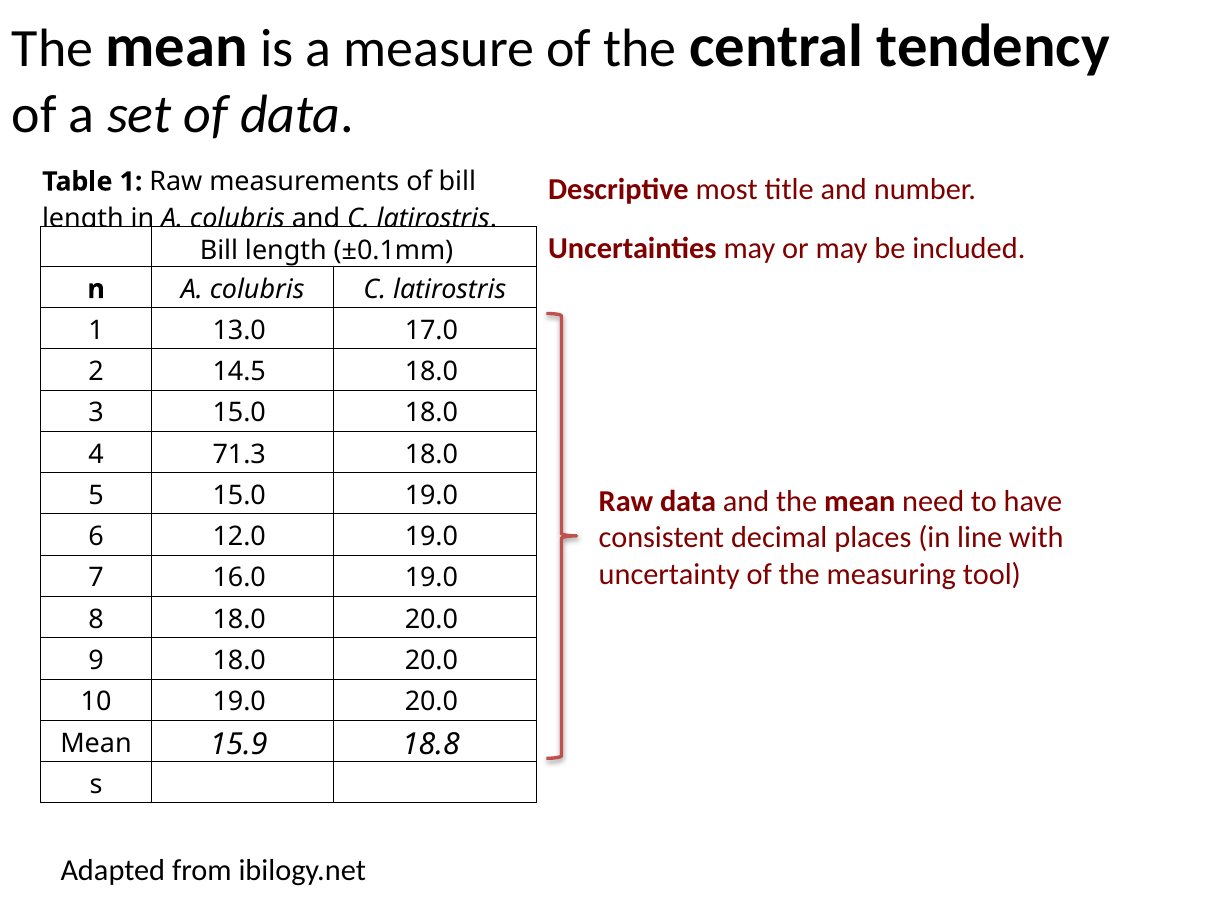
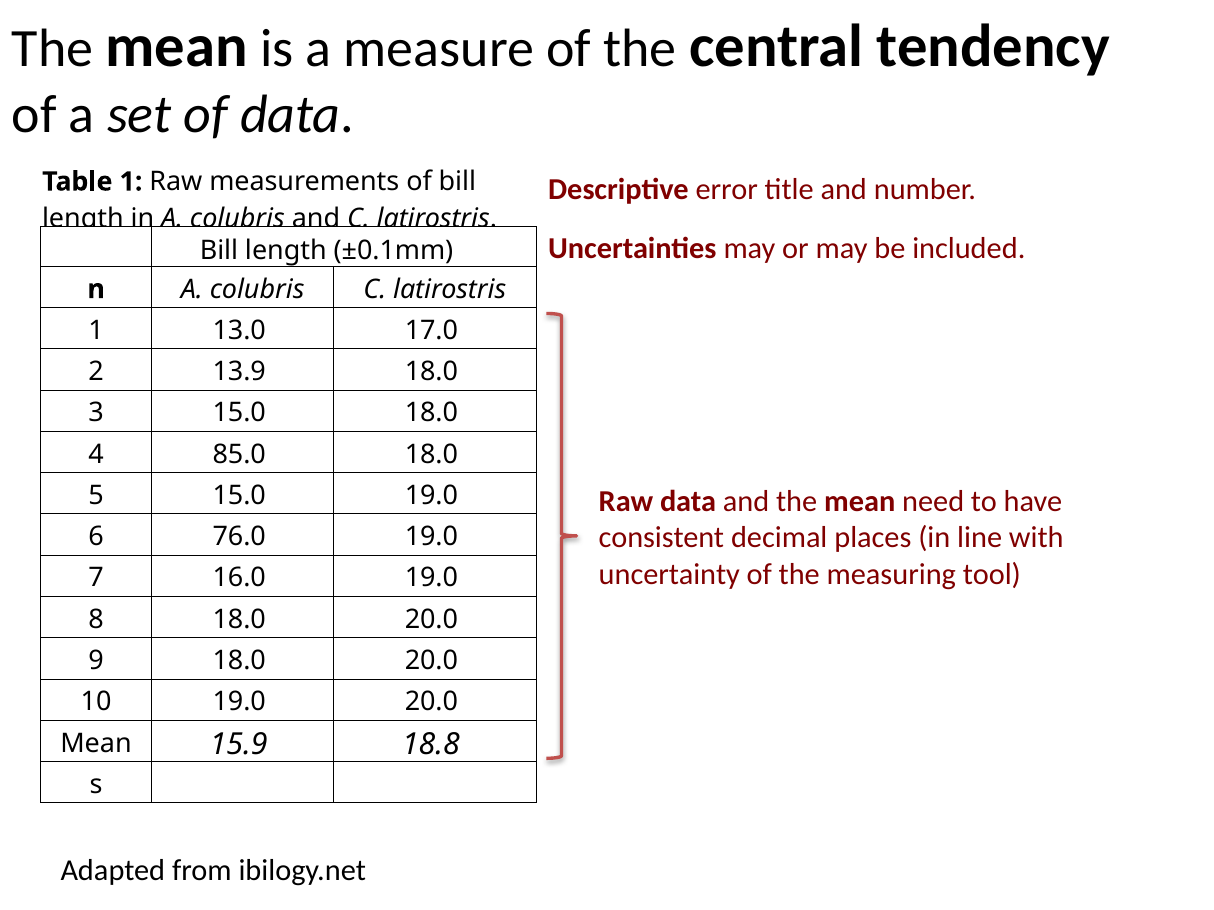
most: most -> error (727, 190)
14.5: 14.5 -> 13.9 (239, 372)
71.3: 71.3 -> 85.0 (239, 454)
12.0: 12.0 -> 76.0 (239, 537)
